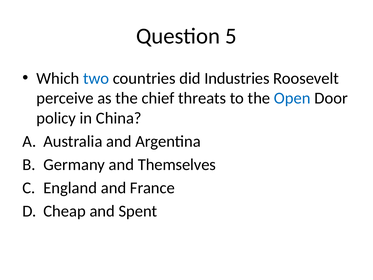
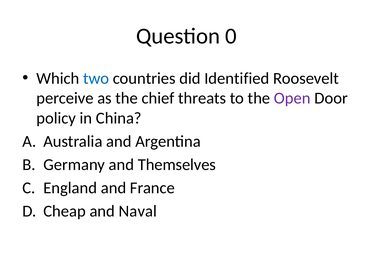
5: 5 -> 0 (231, 36)
Industries: Industries -> Identified (237, 78)
Open colour: blue -> purple (292, 98)
Spent: Spent -> Naval (138, 211)
